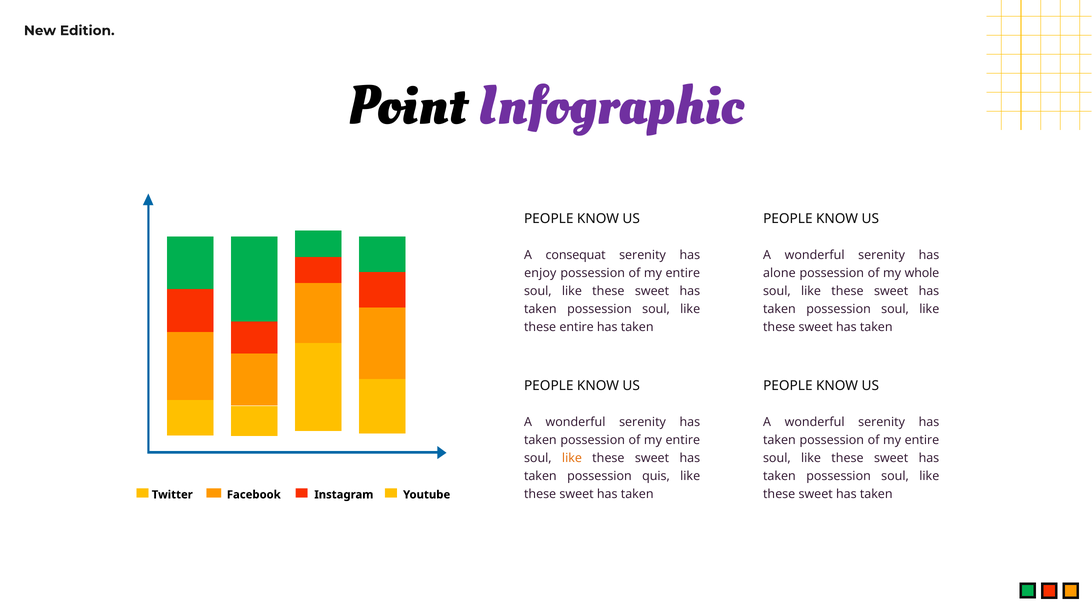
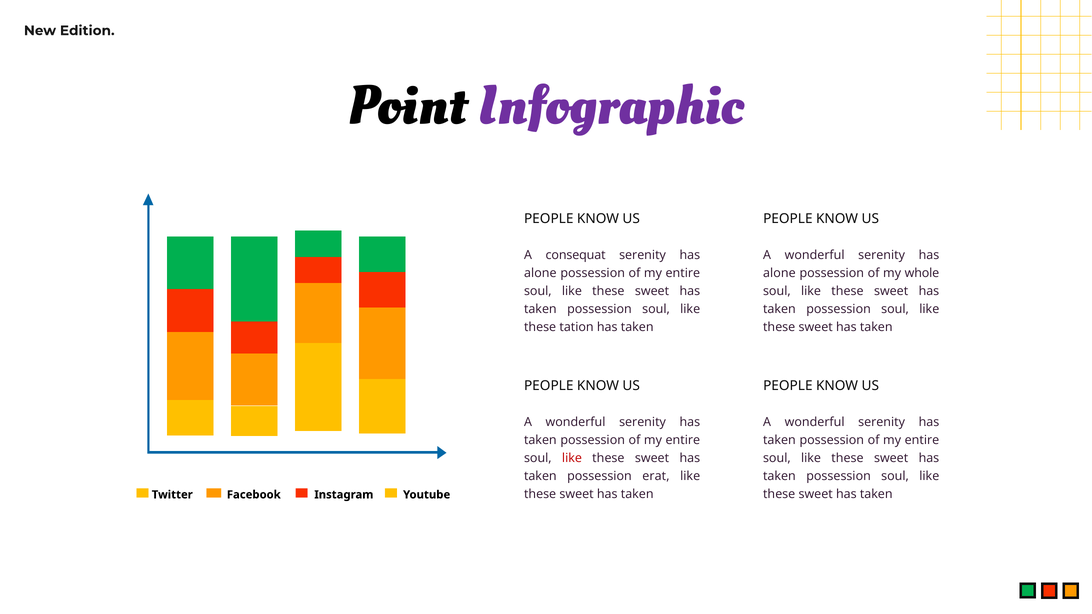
enjoy: enjoy -> alone (540, 273)
these entire: entire -> tation (577, 327)
like colour: orange -> red (572, 458)
quis: quis -> erat (656, 476)
